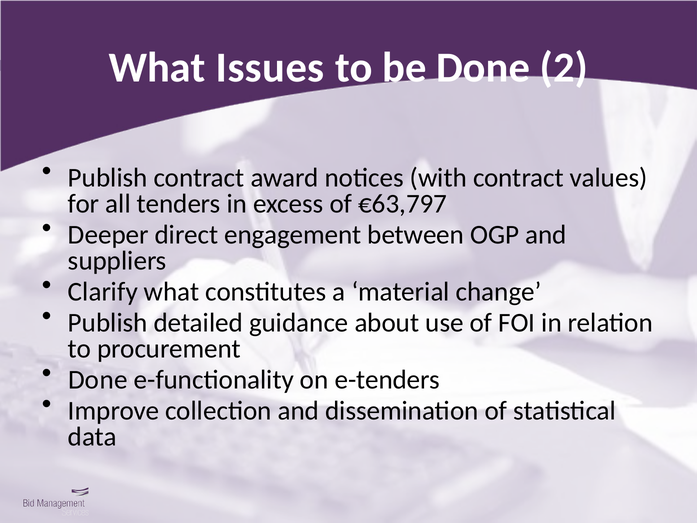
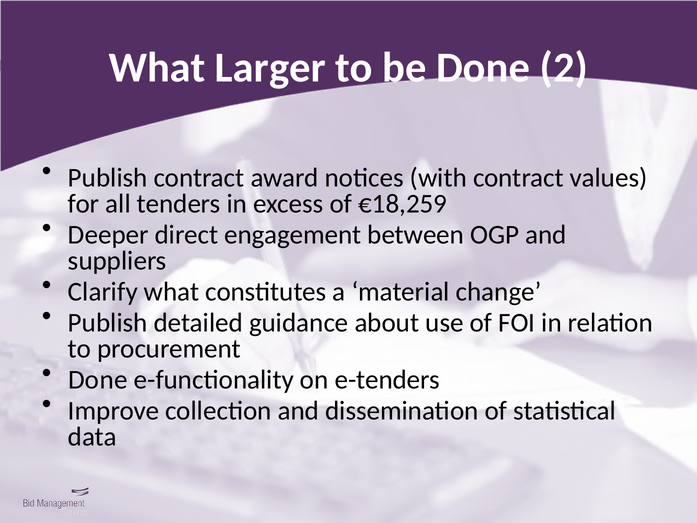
Issues: Issues -> Larger (270, 67)
€63,797: €63,797 -> €18,259 (403, 204)
